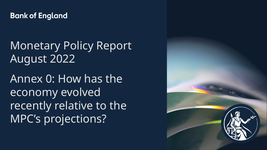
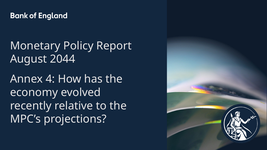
2022: 2022 -> 2044 (63, 59)
0: 0 -> 4 (50, 79)
